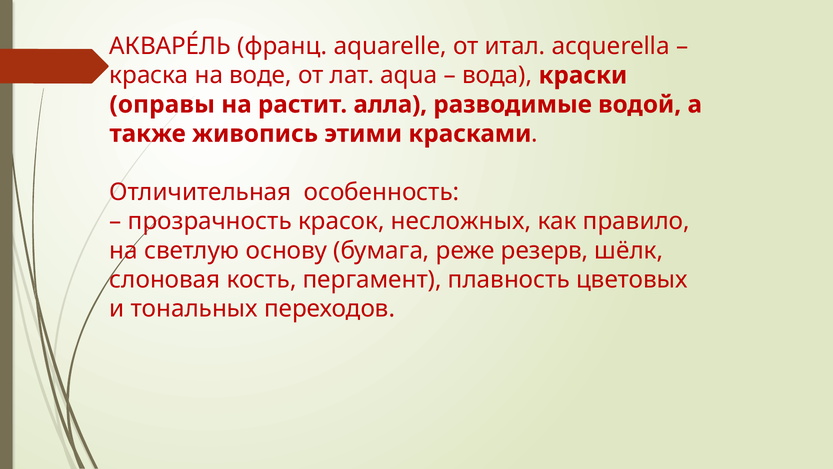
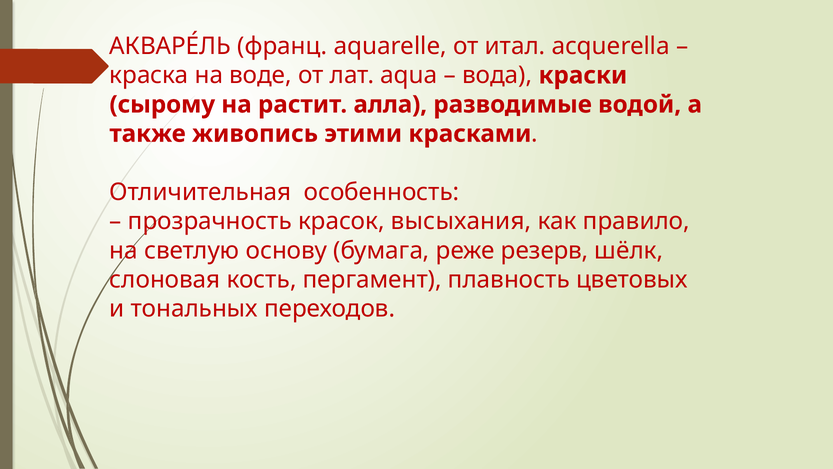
оправы: оправы -> сырому (162, 104)
несложных: несложных -> высыхания (461, 221)
